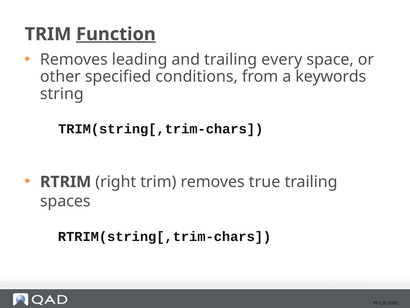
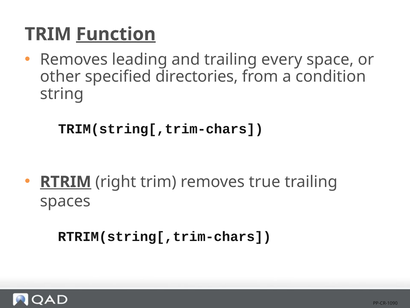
conditions: conditions -> directories (197, 77)
keywords: keywords -> condition (331, 77)
RTRIM underline: none -> present (66, 182)
